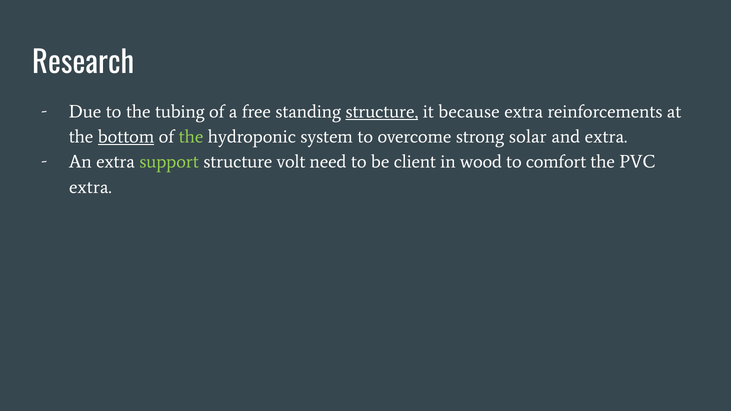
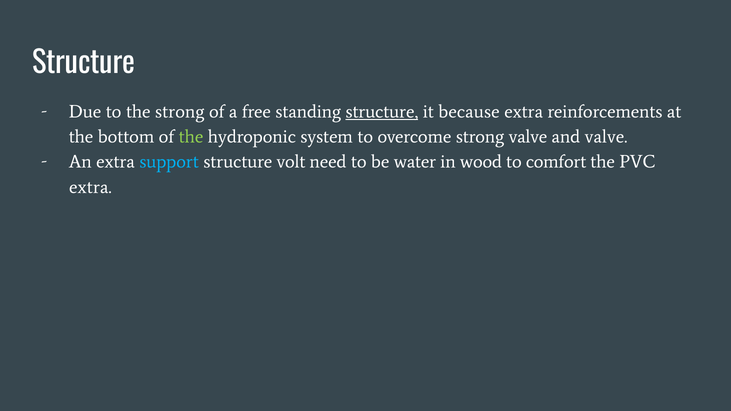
Research: Research -> Structure (84, 63)
the tubing: tubing -> strong (180, 112)
bottom underline: present -> none (126, 137)
strong solar: solar -> valve (528, 137)
and extra: extra -> valve (606, 137)
support colour: light green -> light blue (169, 162)
client: client -> water (415, 162)
